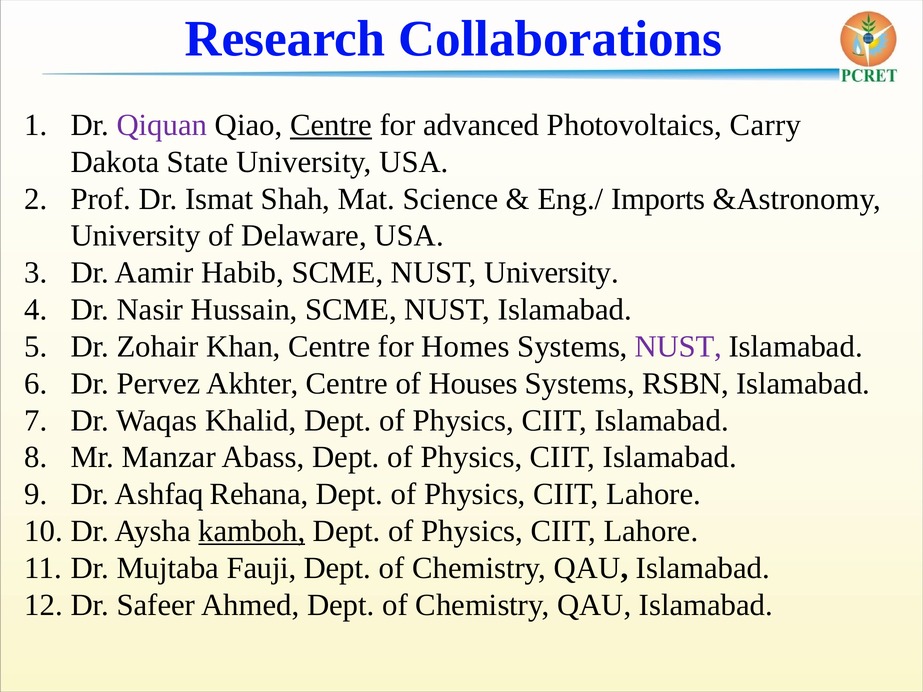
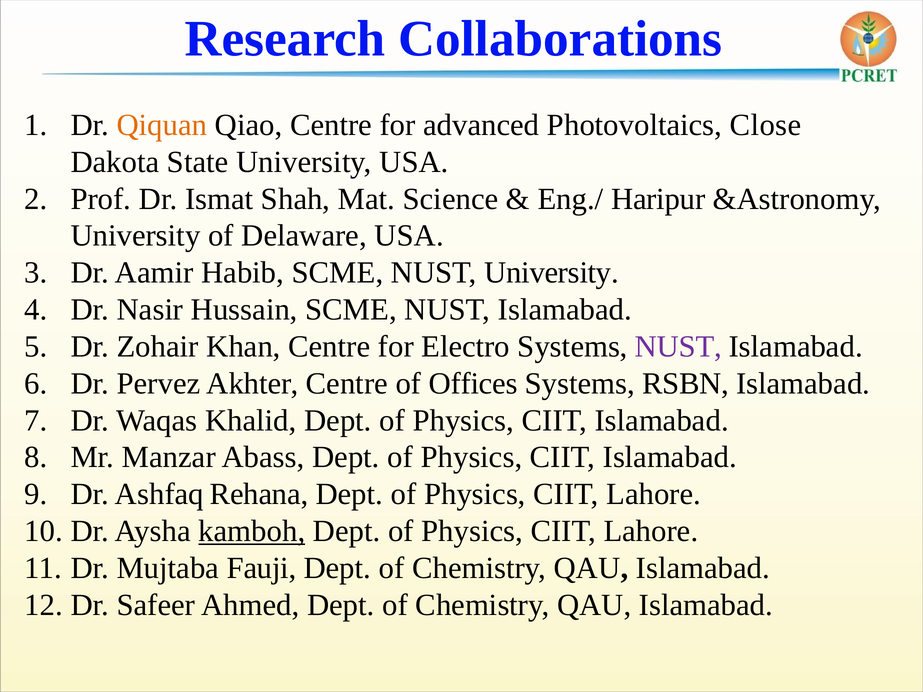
Qiquan colour: purple -> orange (162, 125)
Centre underline: present -> none (331, 125)
Carry: Carry -> Close (766, 125)
Imports: Imports -> Haripur (658, 199)
Homes: Homes -> Electro (466, 347)
Houses: Houses -> Offices (473, 384)
